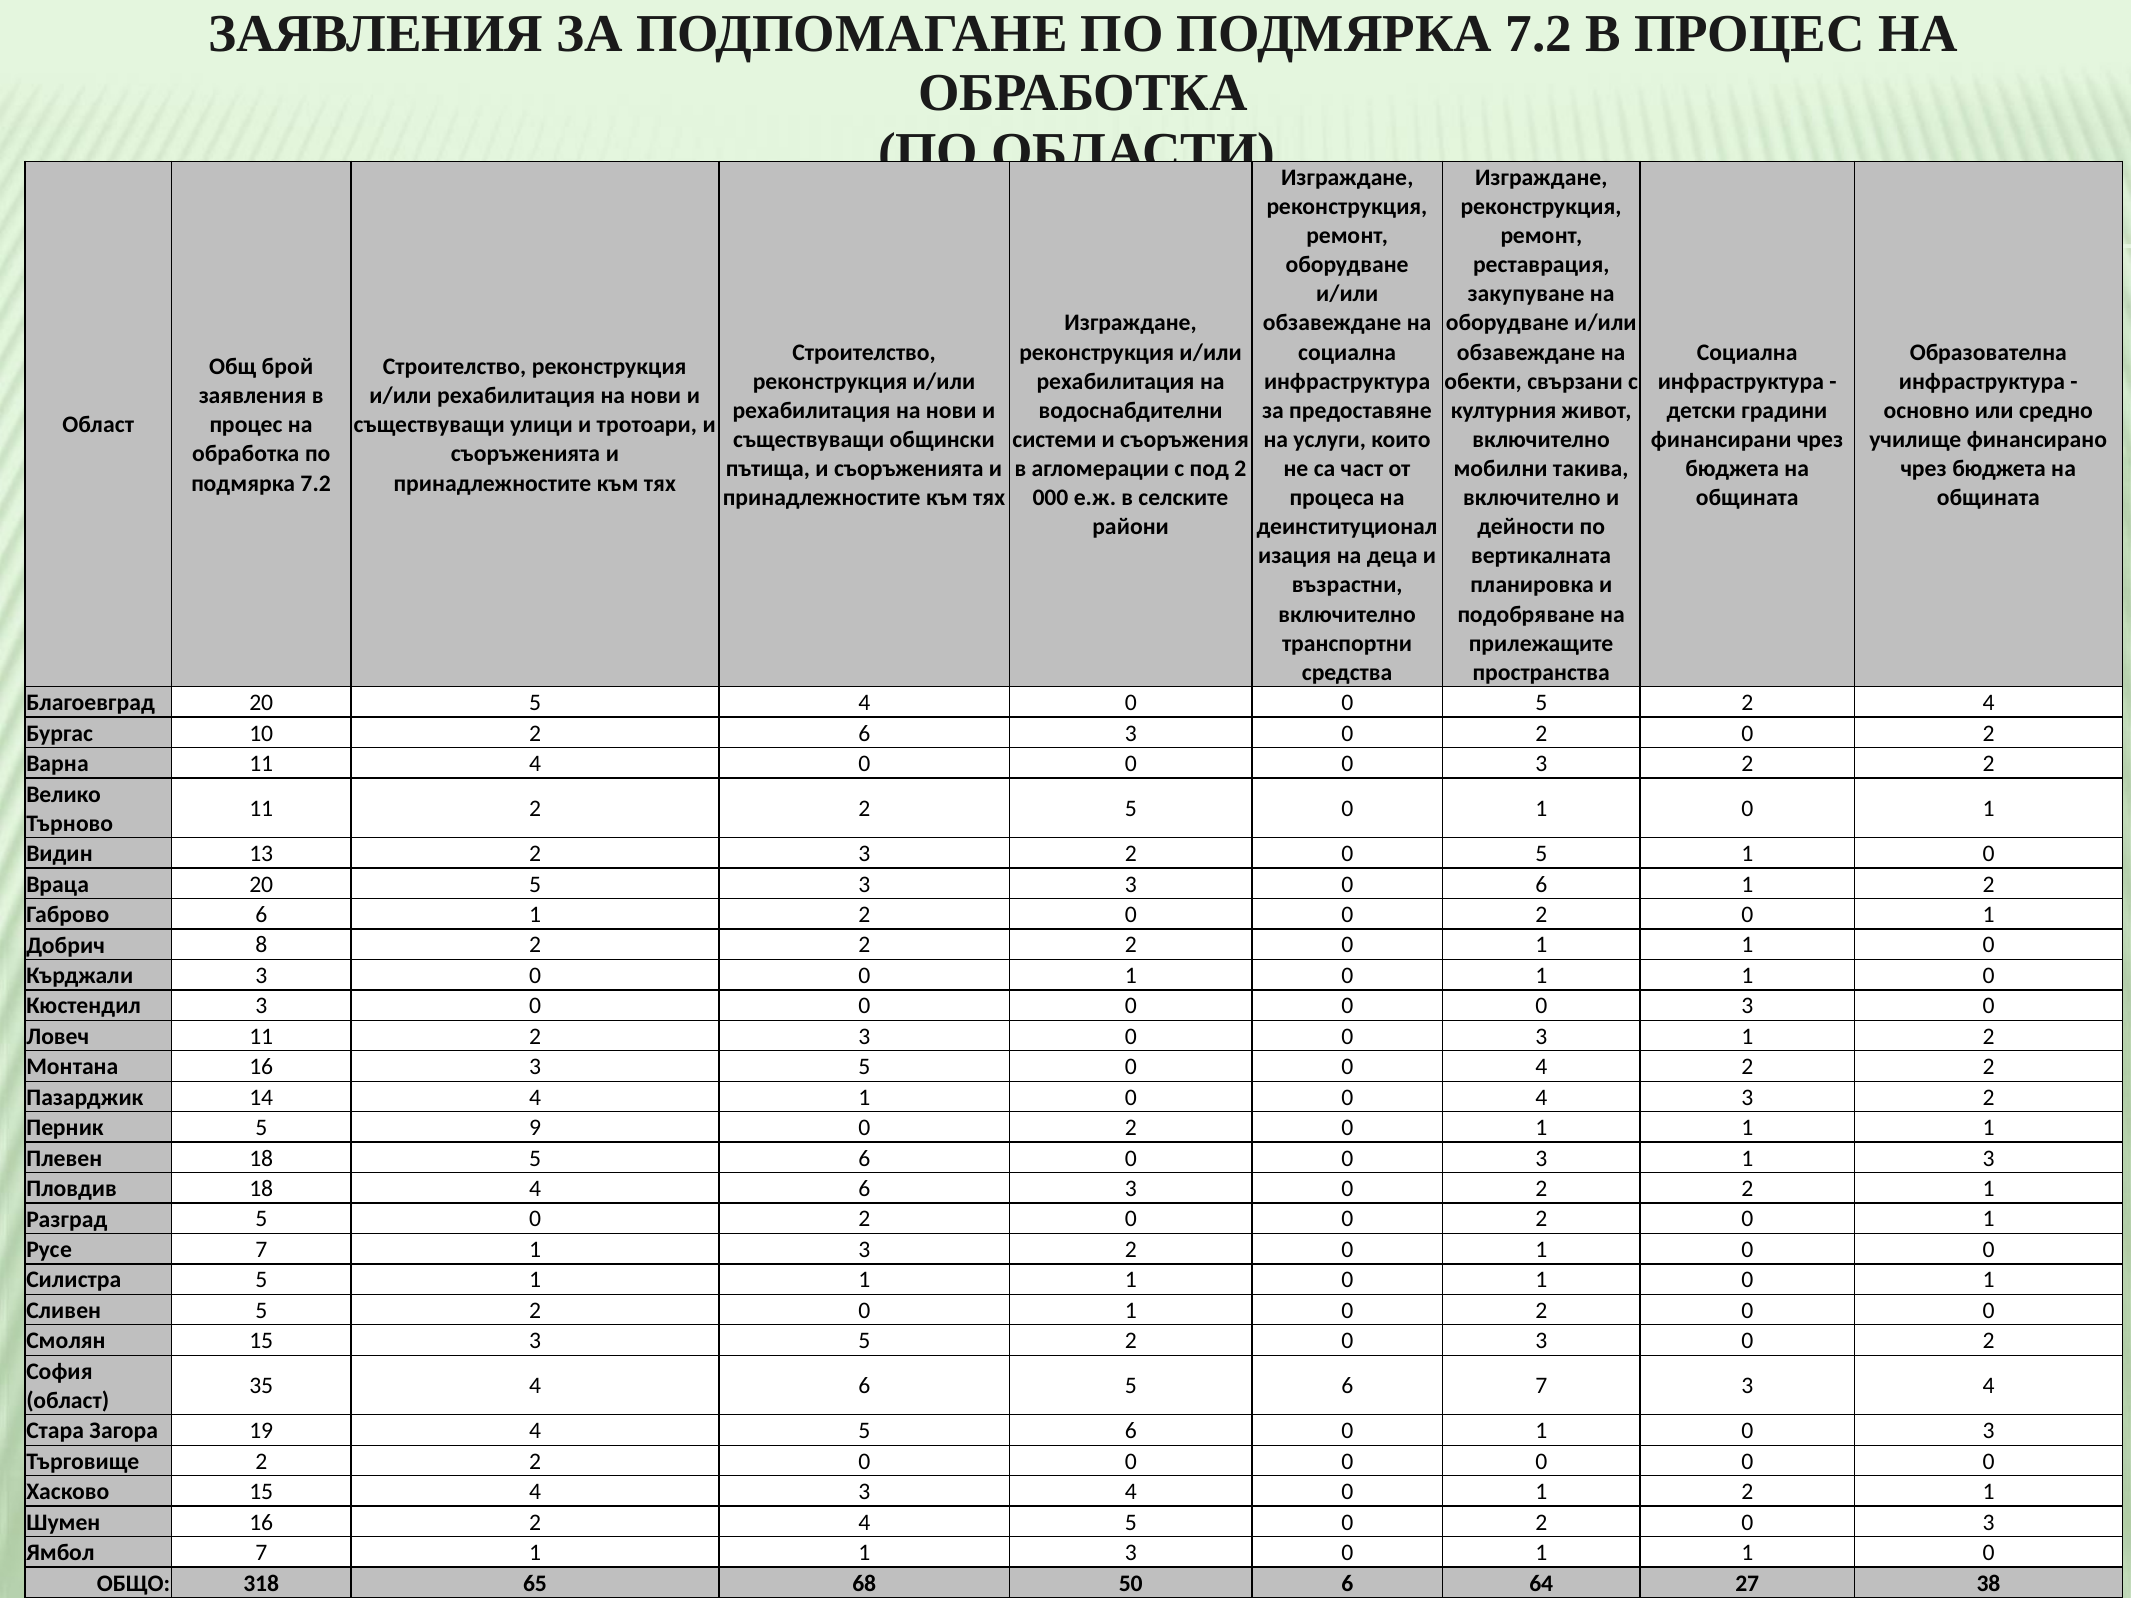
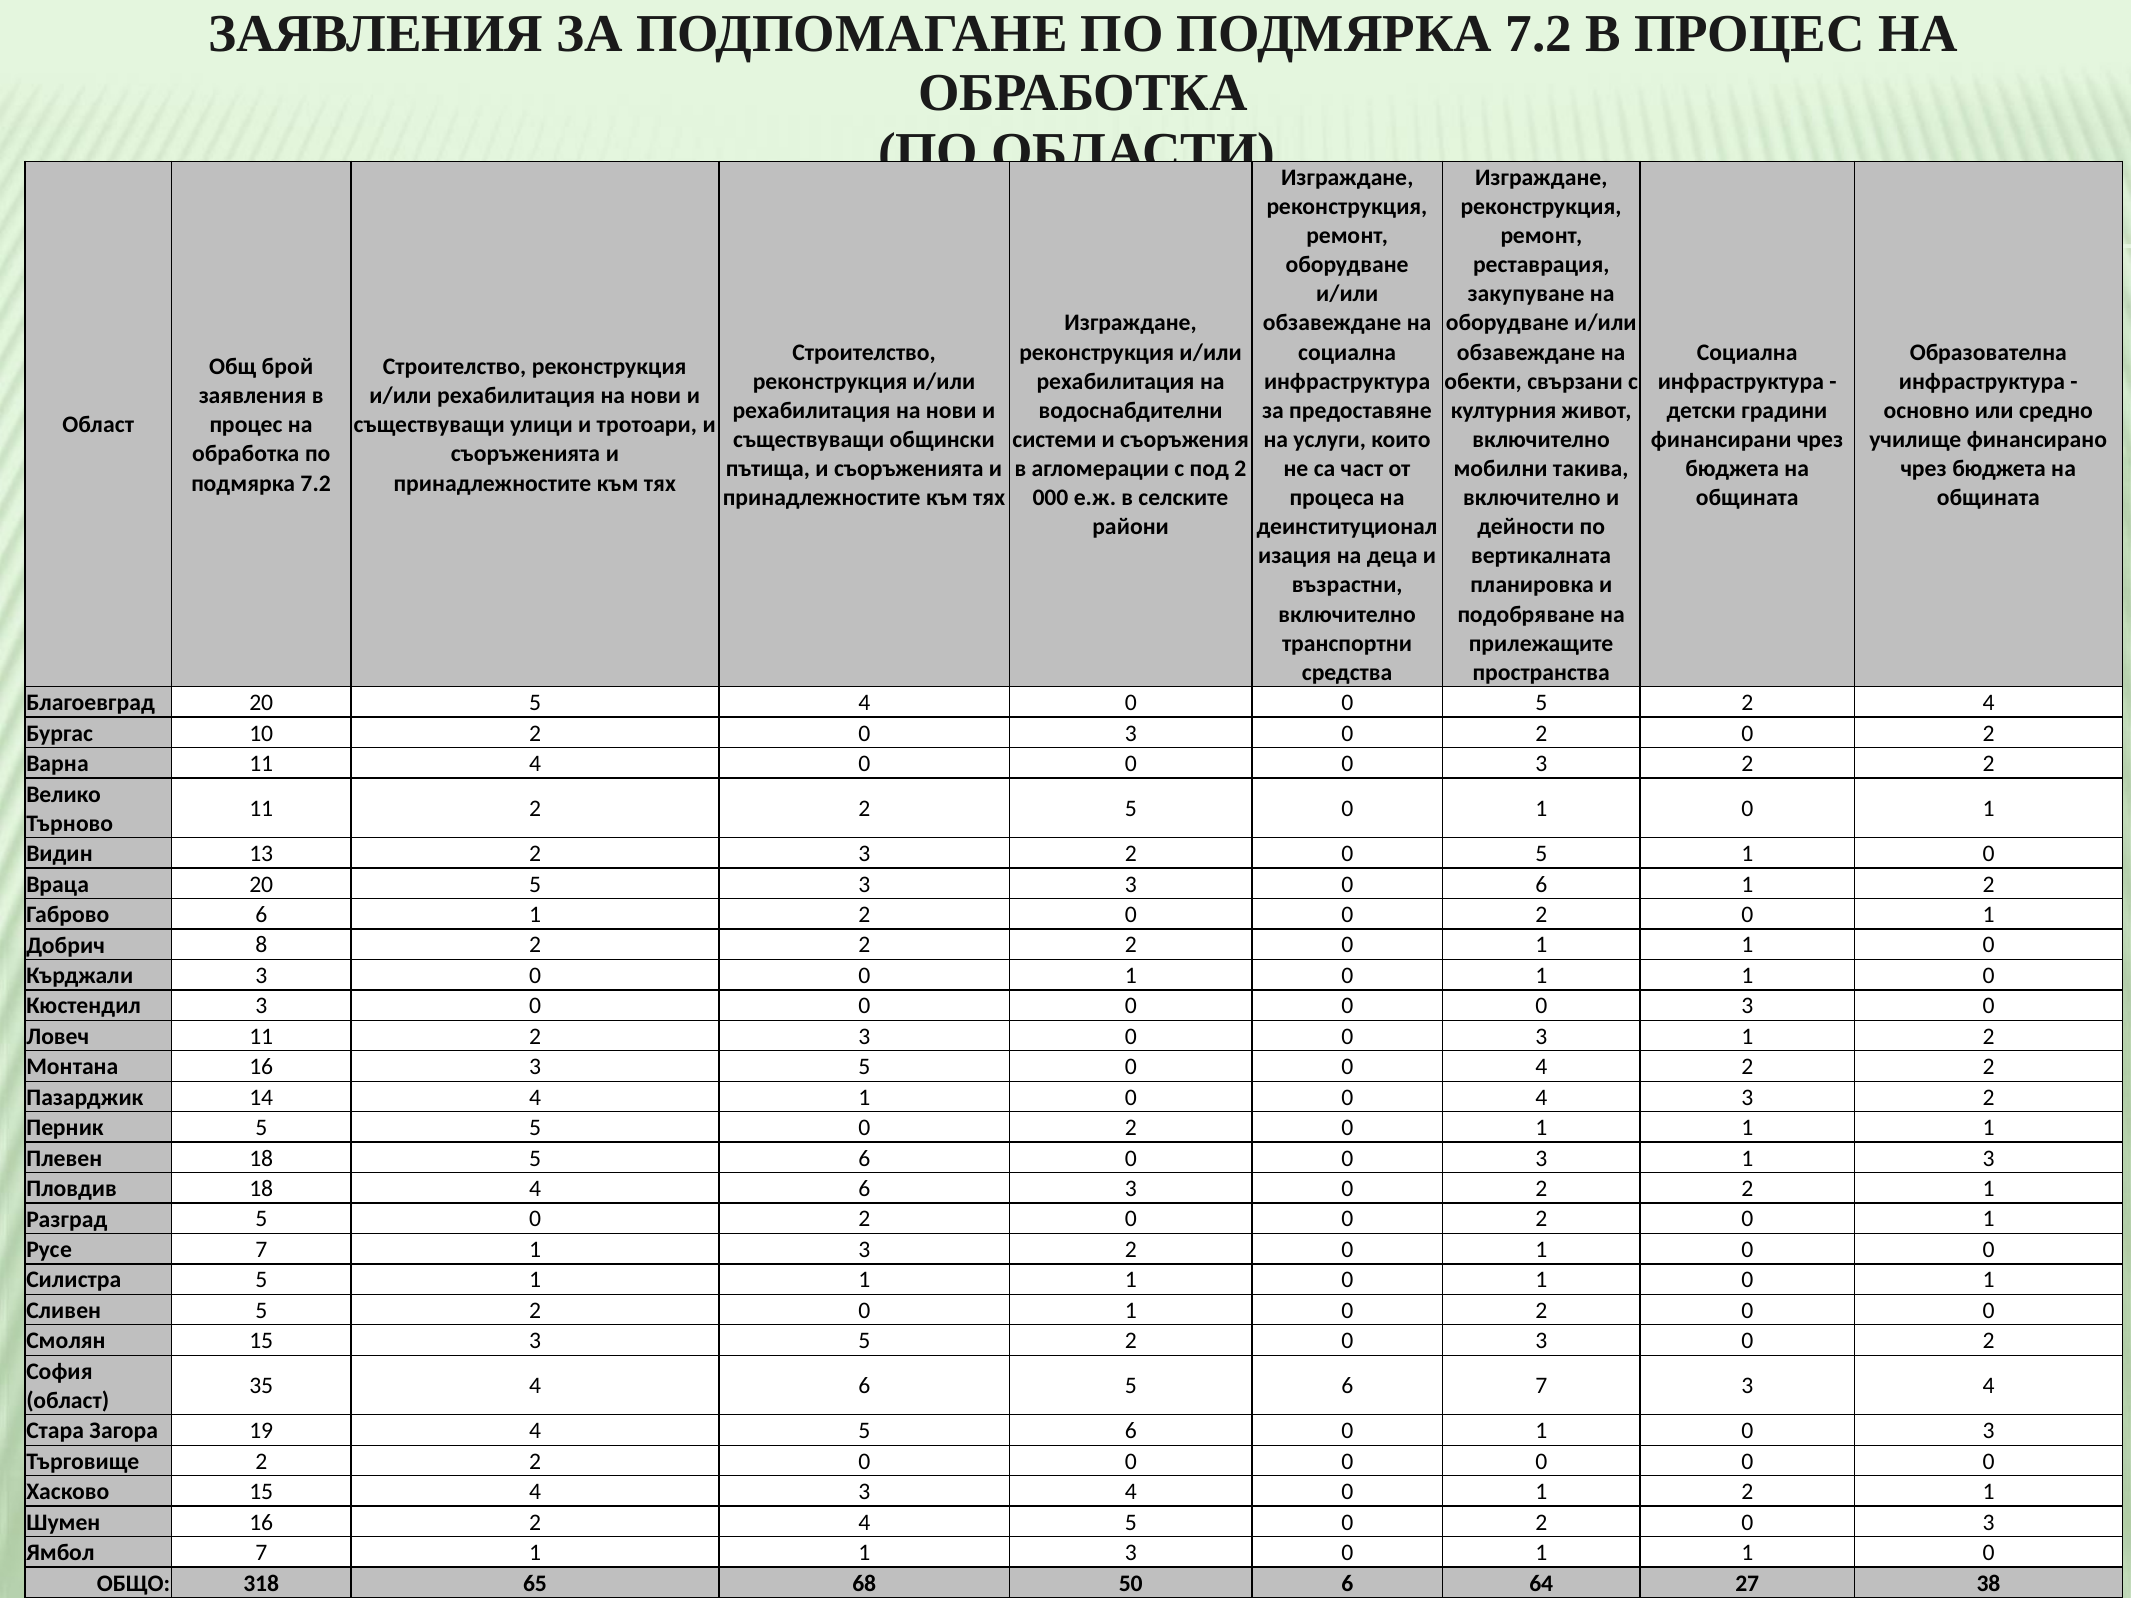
10 2 6: 6 -> 0 (864, 733)
5 9: 9 -> 5 (535, 1128)
